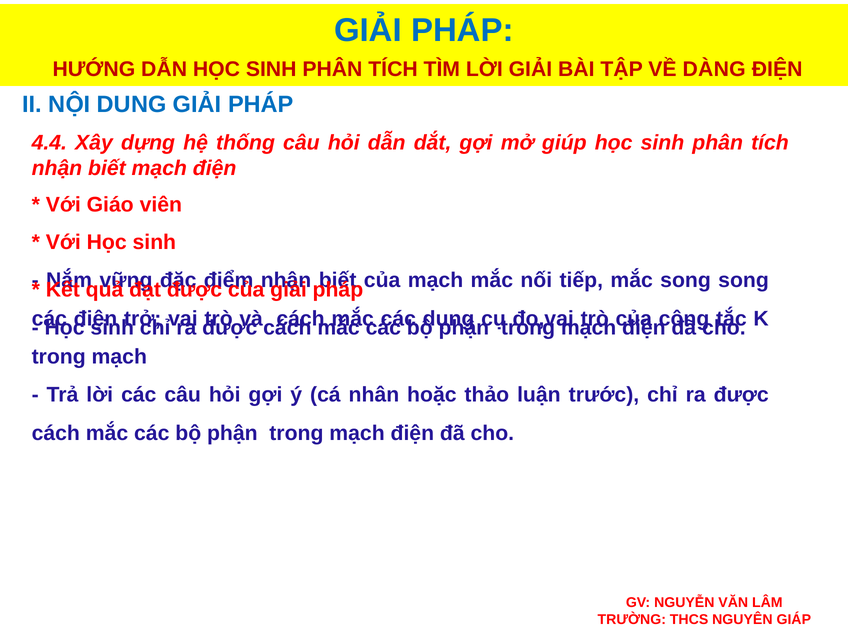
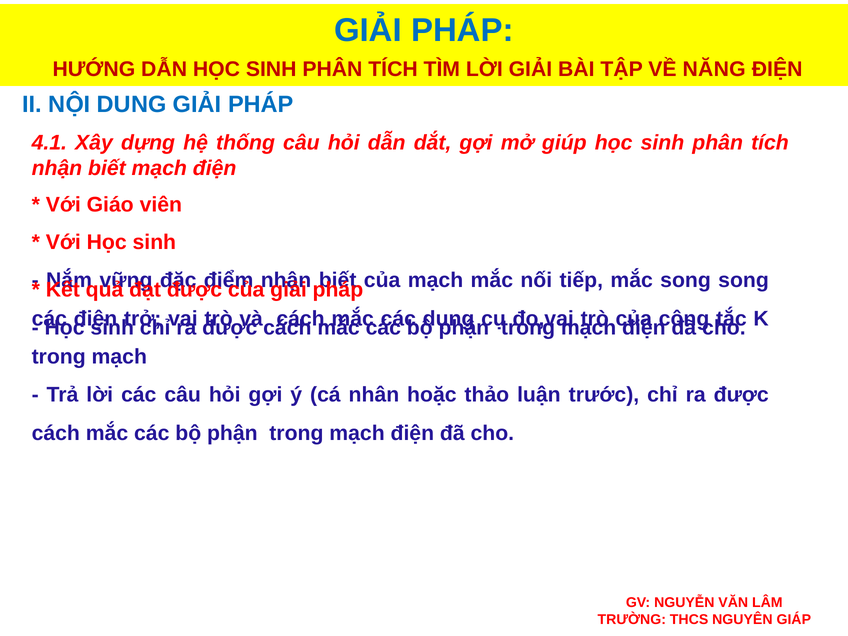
DÀNG: DÀNG -> NĂNG (714, 69)
4.4: 4.4 -> 4.1 (49, 143)
